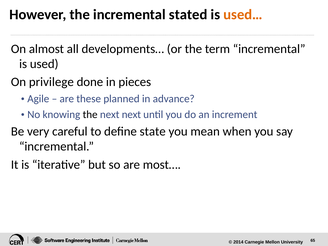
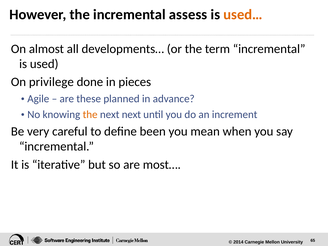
stated: stated -> assess (188, 15)
the colour: black -> orange (90, 114)
state: state -> been (153, 131)
